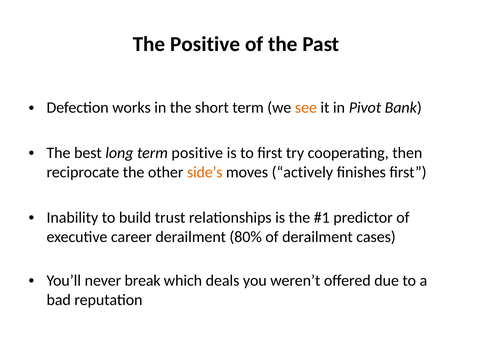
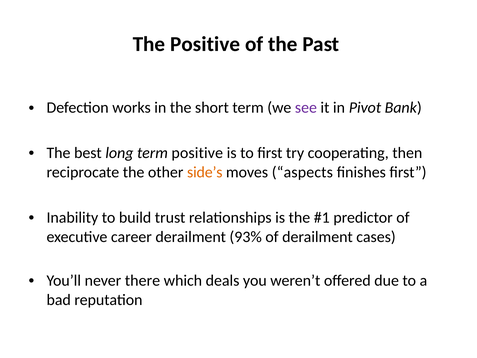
see colour: orange -> purple (306, 108)
actively: actively -> aspects (302, 172)
80%: 80% -> 93% (246, 237)
break: break -> there (142, 280)
